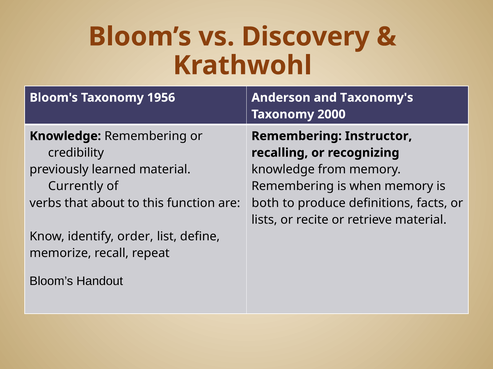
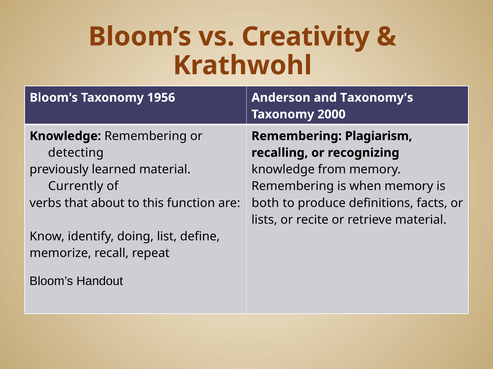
Discovery: Discovery -> Creativity (306, 37)
Instructor: Instructor -> Plagiarism (379, 136)
credibility: credibility -> detecting (76, 153)
order: order -> doing (135, 237)
